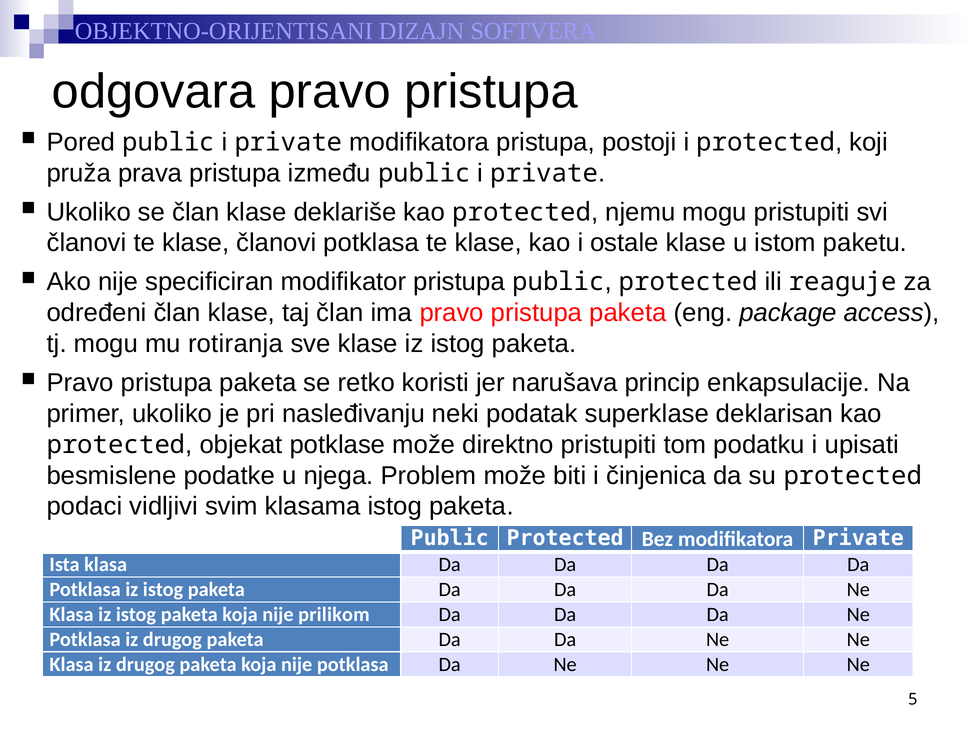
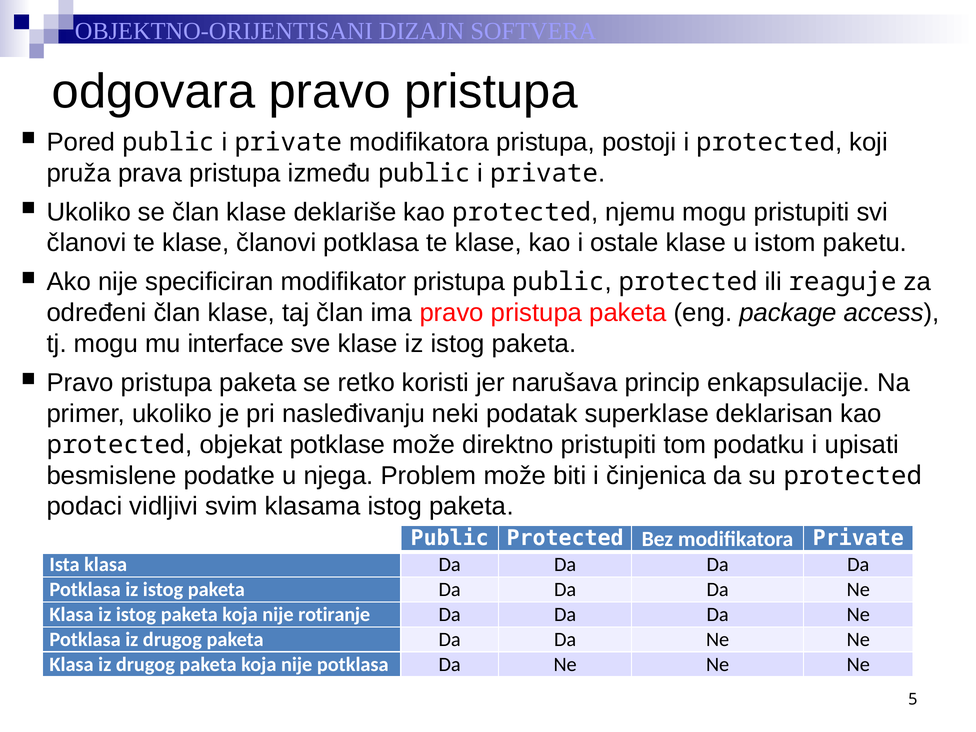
rotiranja: rotiranja -> interface (236, 344)
prilikom: prilikom -> rotiranje (334, 615)
